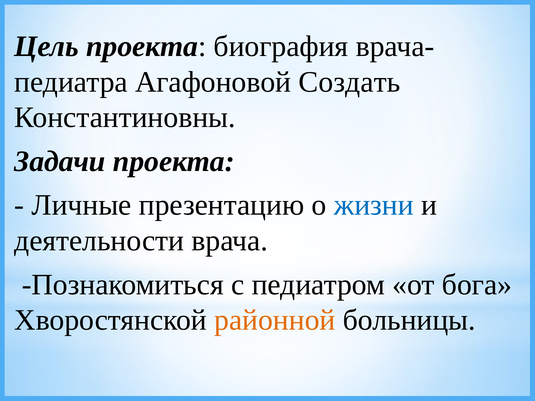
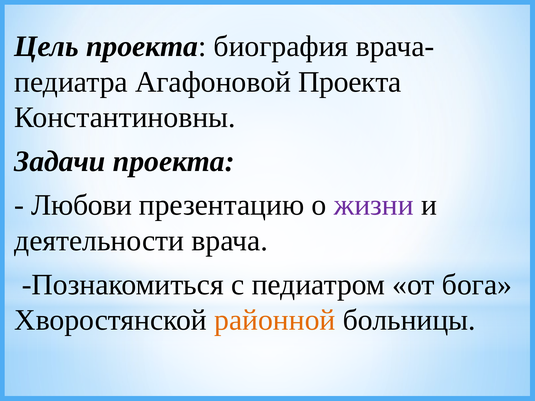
Агафоновой Создать: Создать -> Проекта (350, 82)
Личные: Личные -> Любови (82, 205)
жизни colour: blue -> purple (374, 205)
